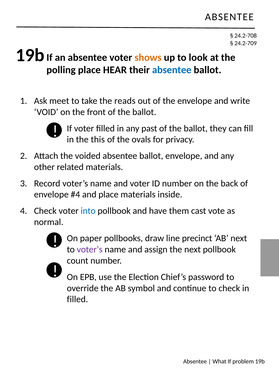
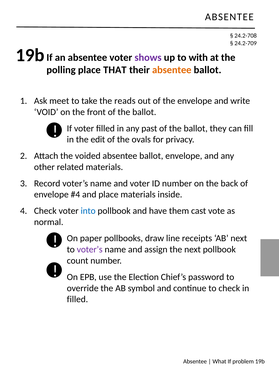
shows colour: orange -> purple (148, 57)
look: look -> with (198, 57)
HEAR: HEAR -> THAT (115, 70)
absentee colour: blue -> orange (172, 70)
this: this -> edit (98, 140)
precinct: precinct -> receipts (197, 238)
